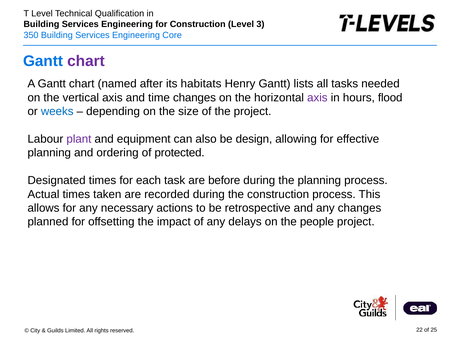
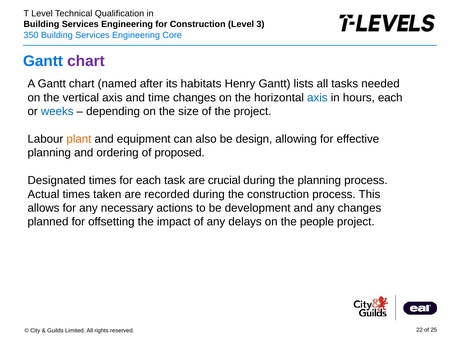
axis colour: purple -> blue (317, 98)
hours flood: flood -> each (390, 98)
plant colour: purple -> orange (79, 139)
protected: protected -> proposed (180, 153)
before: before -> crucial (224, 180)
retrospective: retrospective -> development (258, 208)
